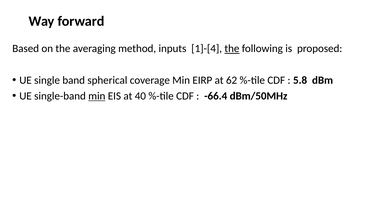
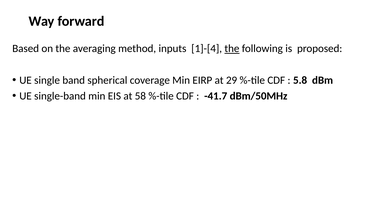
62: 62 -> 29 (232, 80)
min underline: present -> none (97, 96)
40: 40 -> 58 (140, 96)
-66.4: -66.4 -> -41.7 (216, 96)
